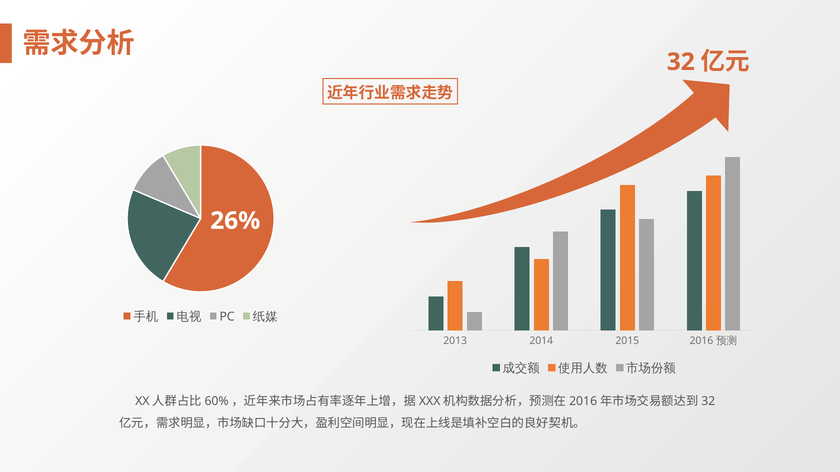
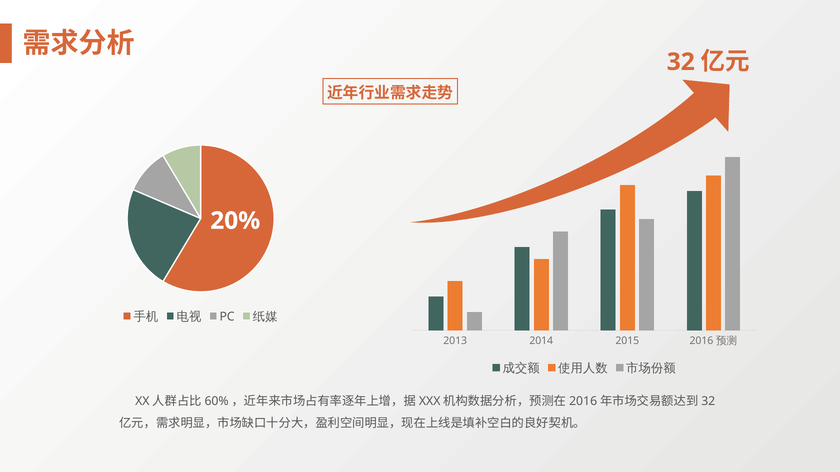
26%: 26% -> 20% (235, 221)
